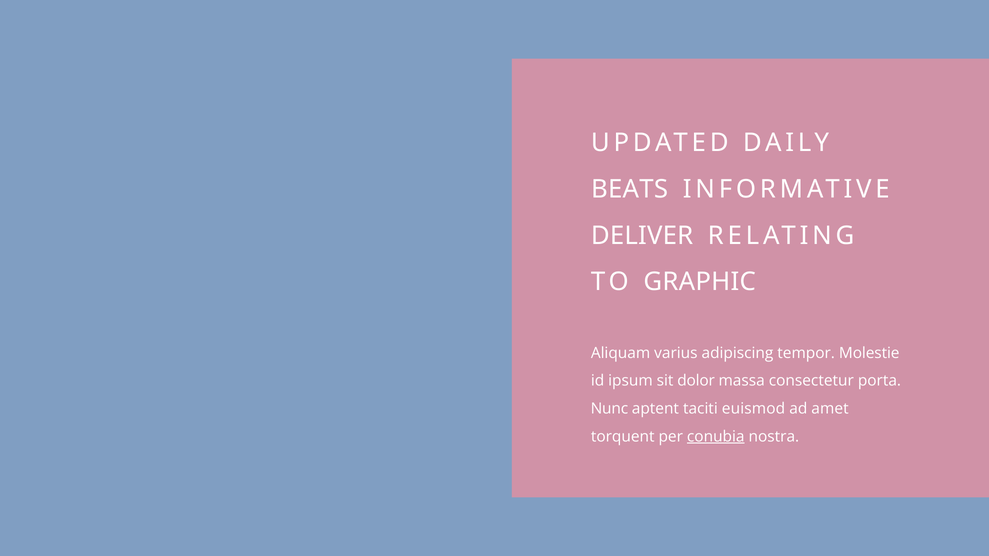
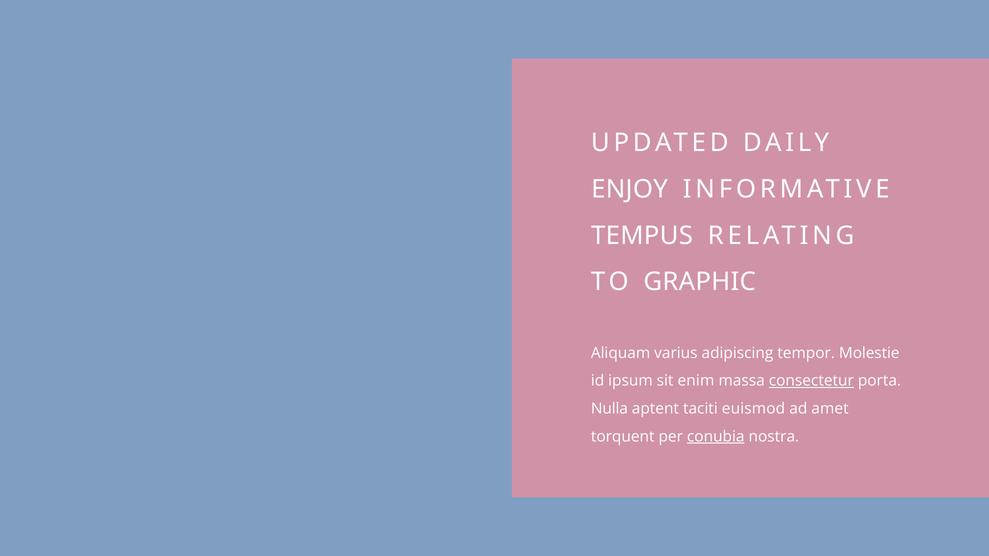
BEATS: BEATS -> ENJOY (630, 189)
DELIVER: DELIVER -> TEMPUS (642, 236)
dolor: dolor -> enim (696, 381)
consectetur underline: none -> present (811, 381)
Nunc: Nunc -> Nulla (609, 409)
